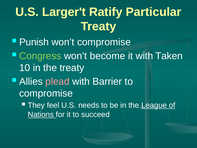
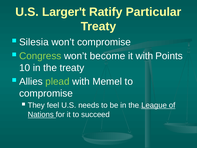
Punish: Punish -> Silesia (34, 42)
Taken: Taken -> Points (169, 56)
plead colour: pink -> light green (57, 81)
Barrier: Barrier -> Memel (107, 81)
